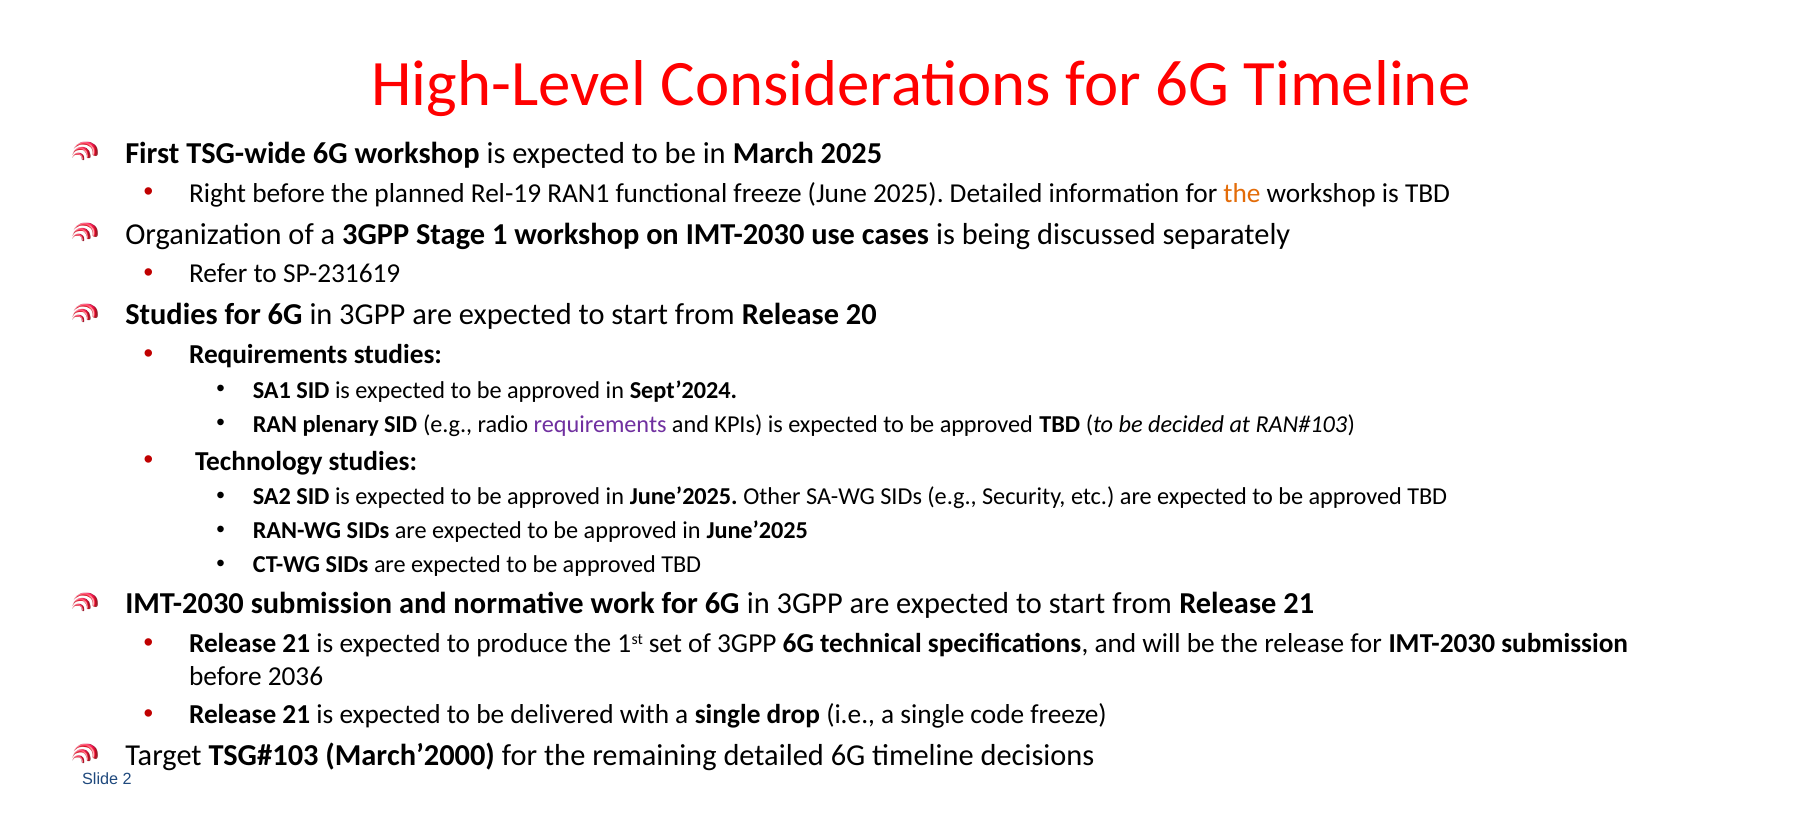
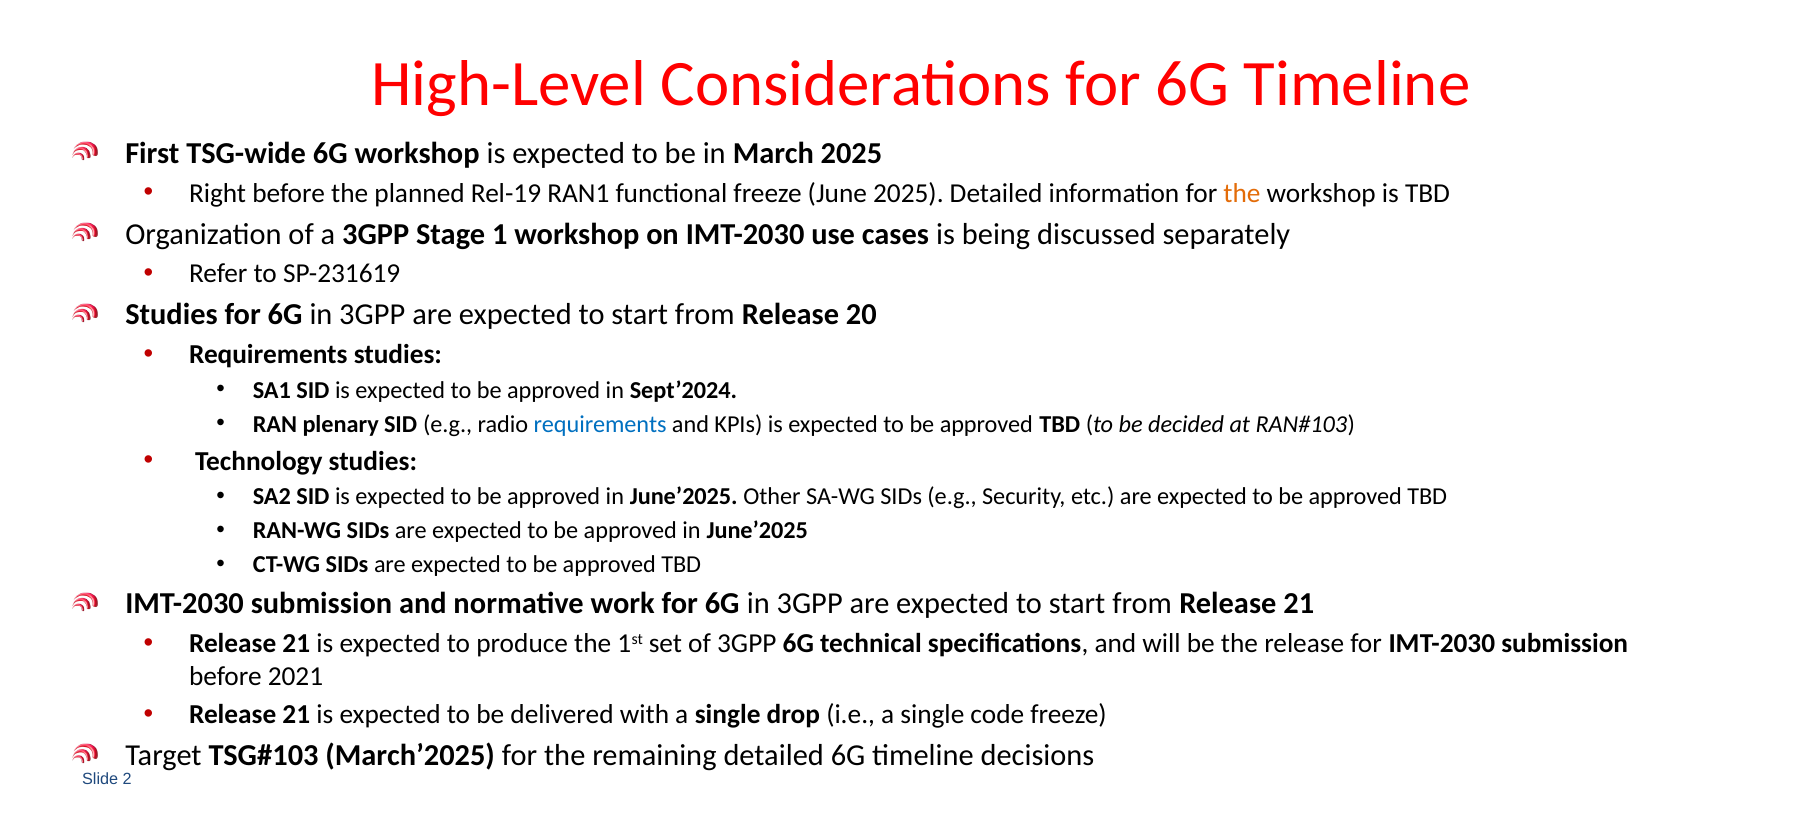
requirements colour: purple -> blue (600, 424)
2036: 2036 -> 2021 (295, 677)
March’2000: March’2000 -> March’2025 (410, 756)
